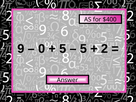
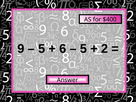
0: 0 -> 5 (42, 49)
5: 5 -> 6 (63, 49)
